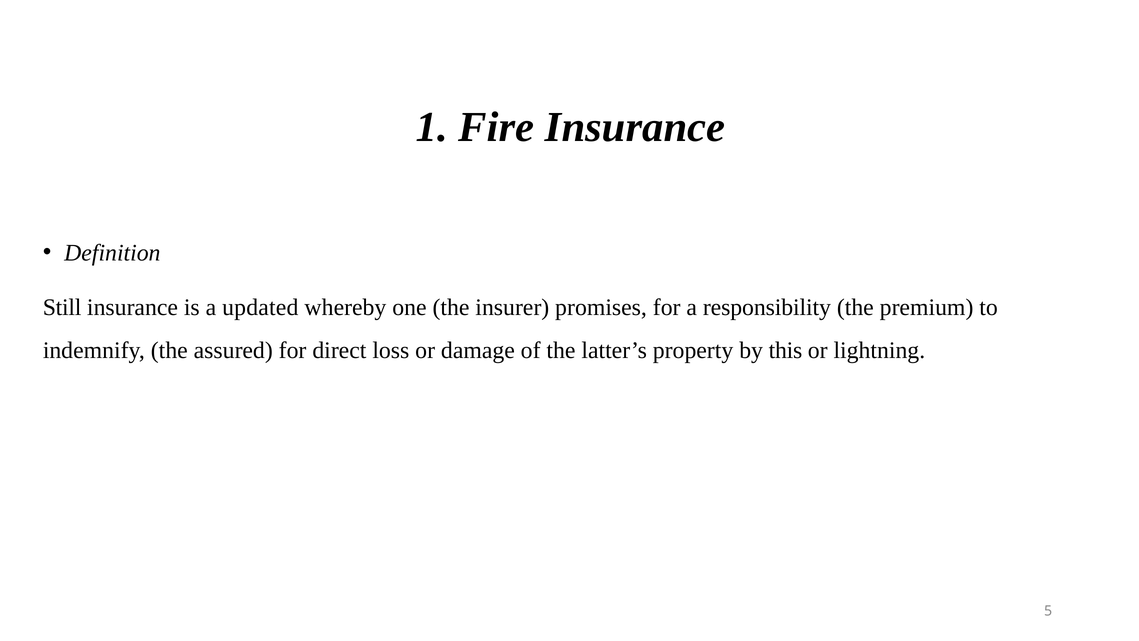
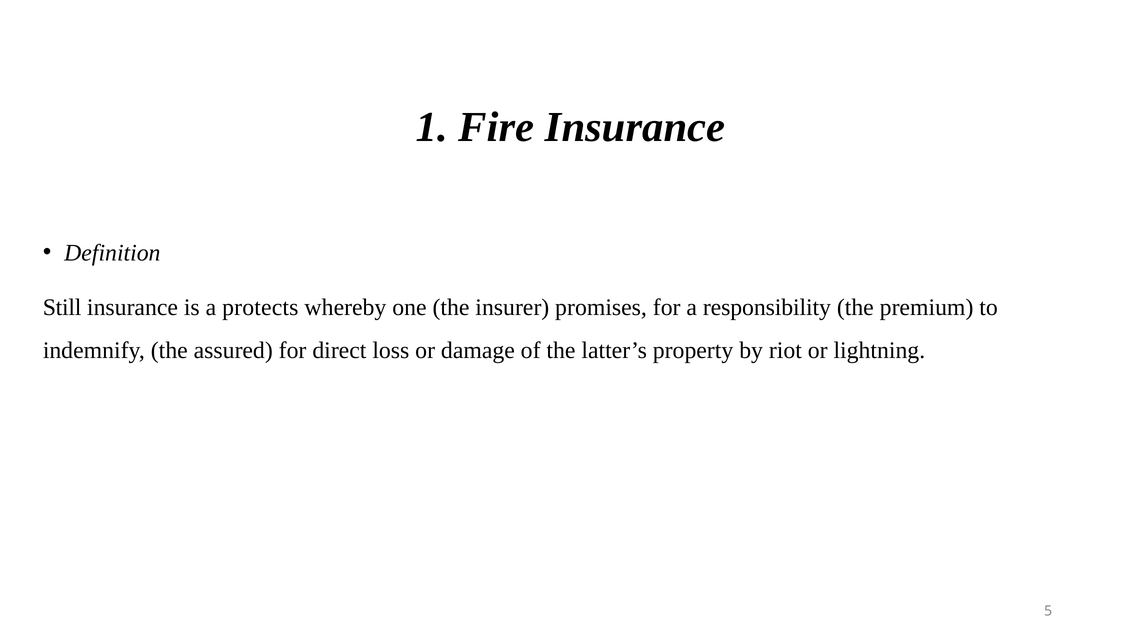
updated: updated -> protects (260, 307)
this: this -> riot (785, 350)
